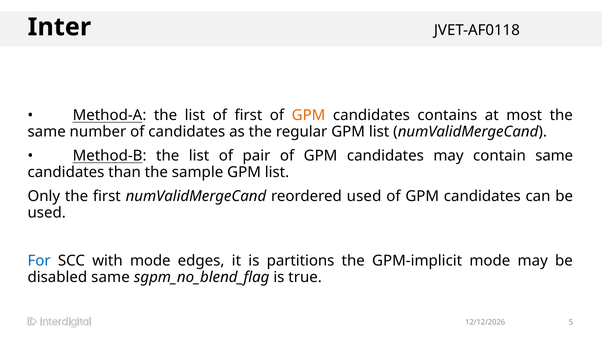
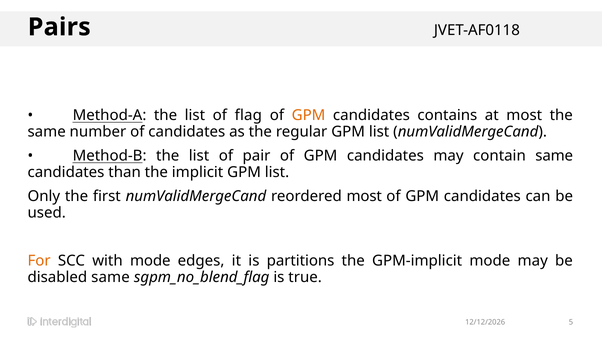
Inter: Inter -> Pairs (59, 27)
of first: first -> flag (248, 116)
sample: sample -> implicit (198, 172)
reordered used: used -> most (364, 197)
For colour: blue -> orange (39, 262)
